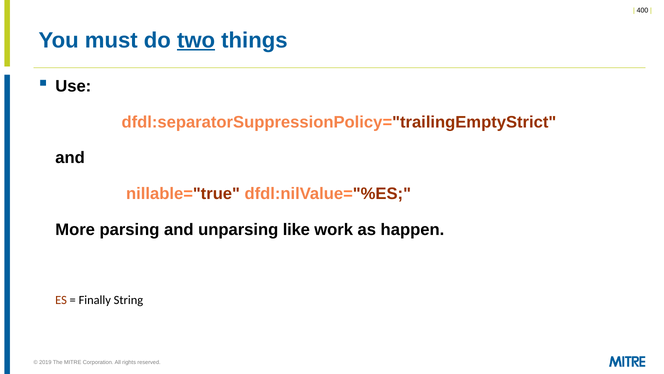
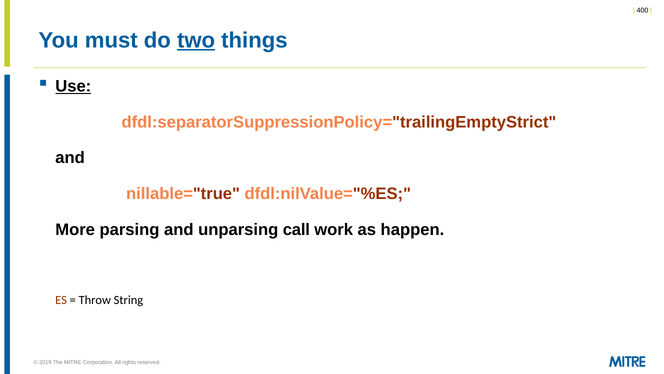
Use underline: none -> present (73, 86)
like: like -> call (296, 229)
Finally: Finally -> Throw (95, 300)
